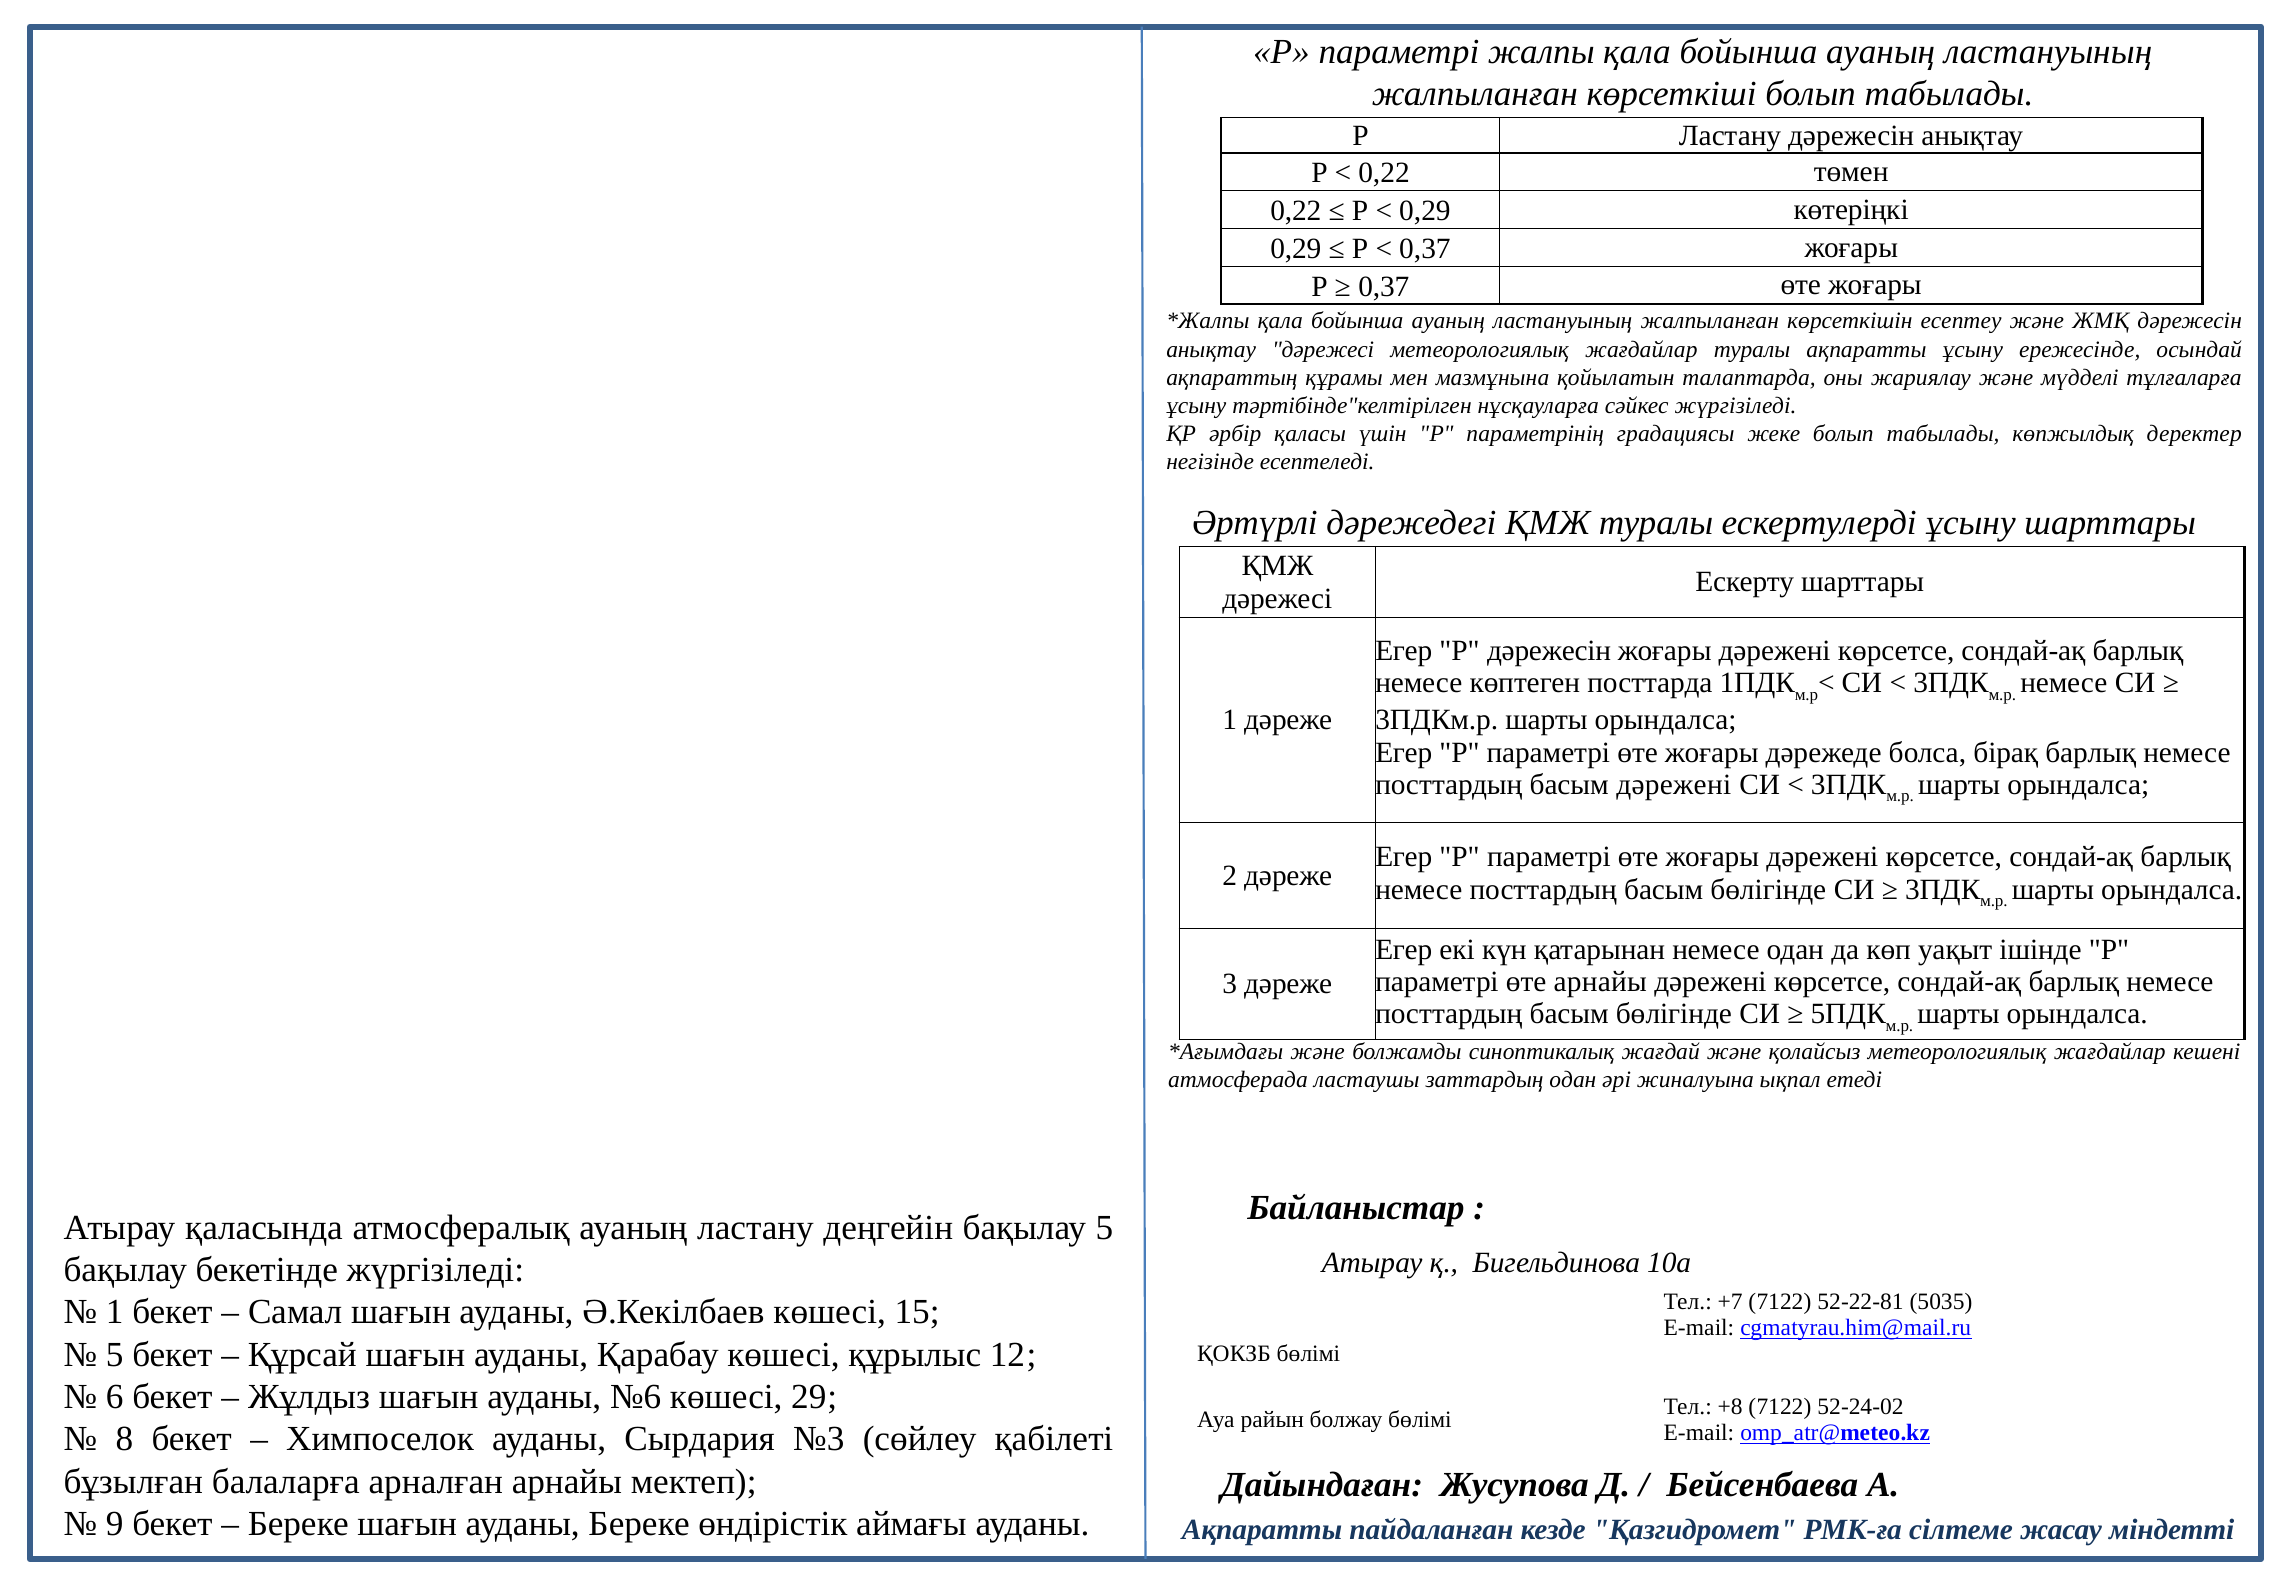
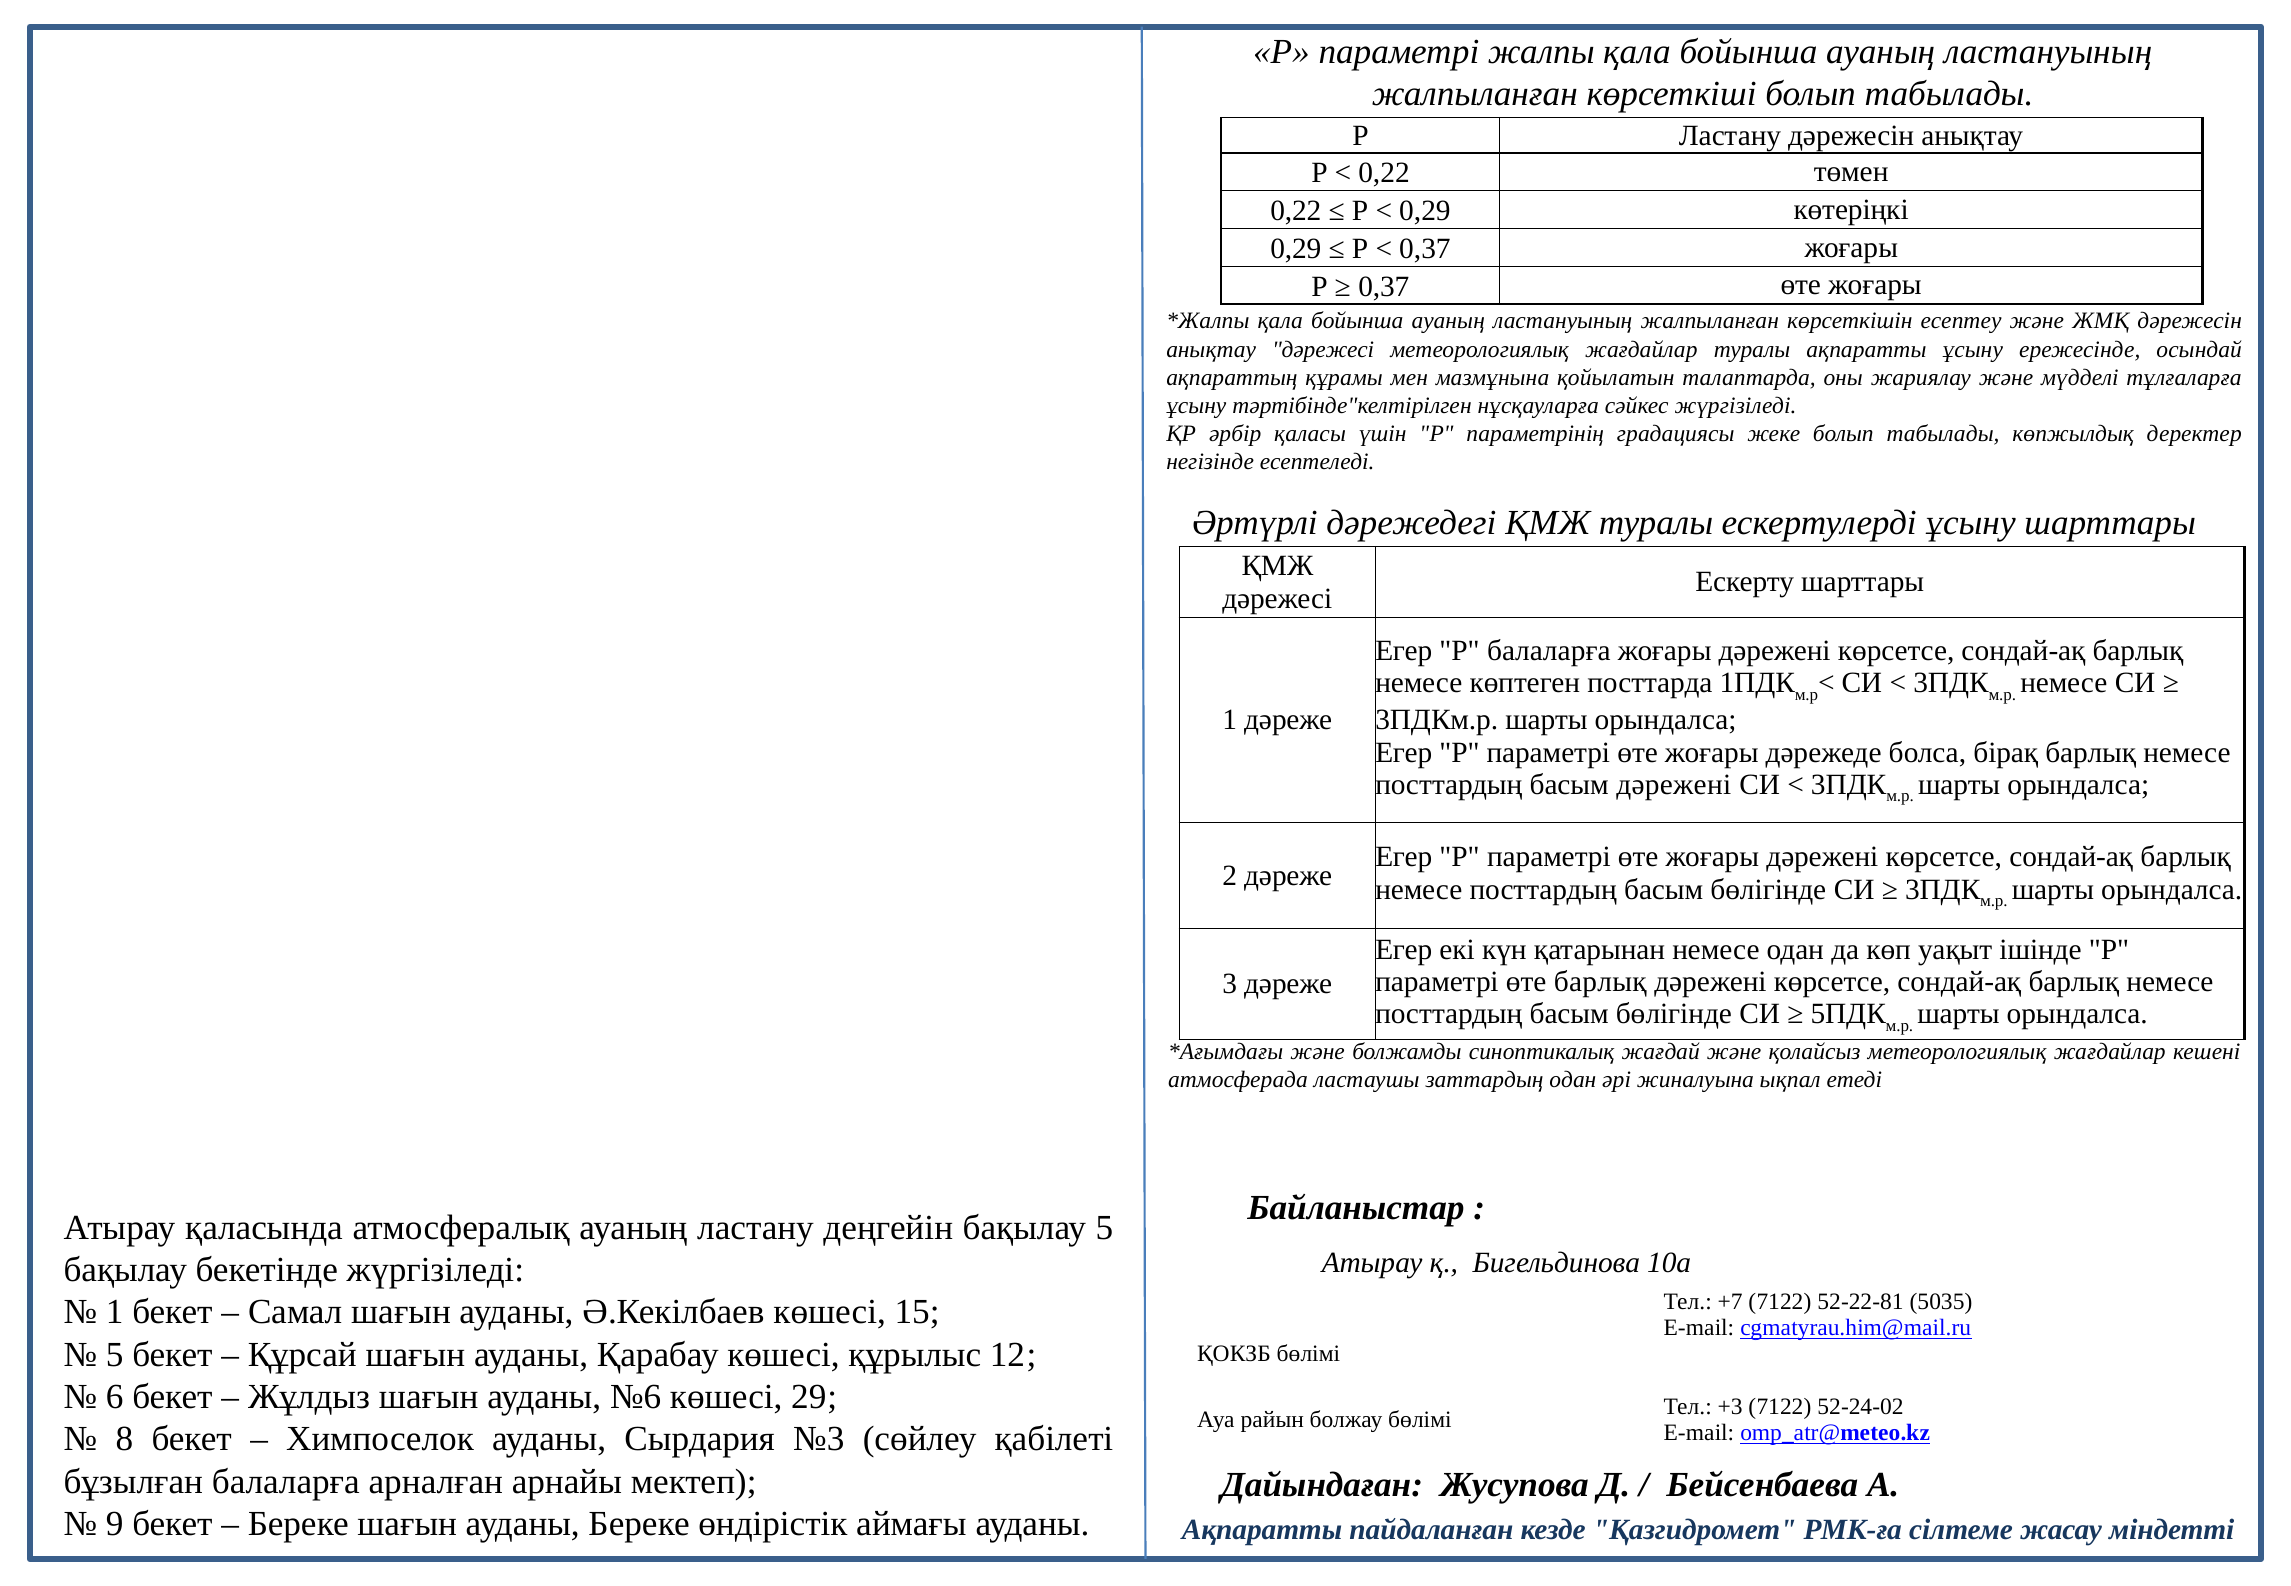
Р дәрежесін: дәрежесін -> балаларға (1549, 651)
өте арнайы: арнайы -> барлық (1600, 982)
+8: +8 -> +3 (1730, 1407)
